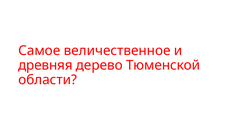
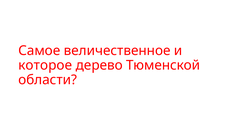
древняя: древняя -> которое (45, 65)
